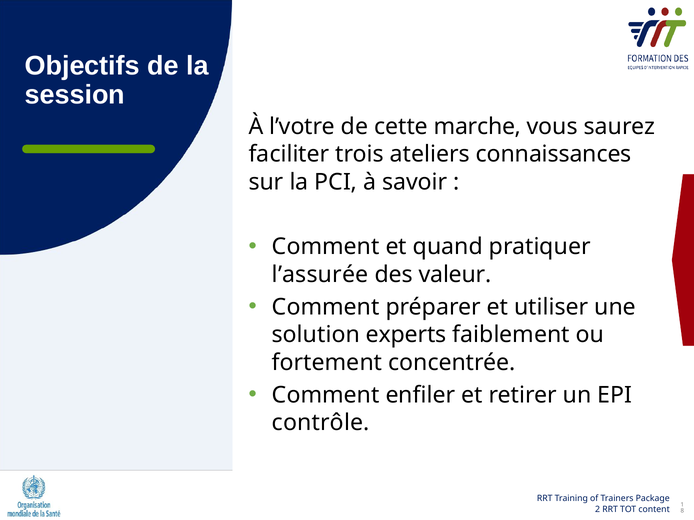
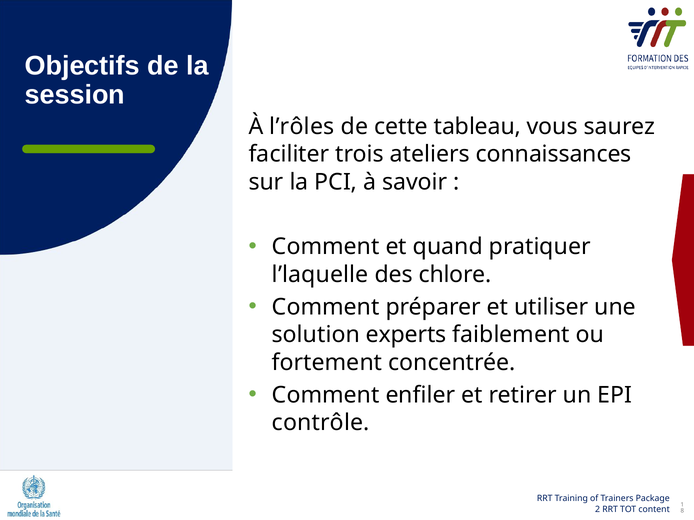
l’votre: l’votre -> l’rôles (302, 127)
marche: marche -> tableau (477, 127)
l’assurée: l’assurée -> l’laquelle (320, 275)
valeur: valeur -> chlore (455, 275)
